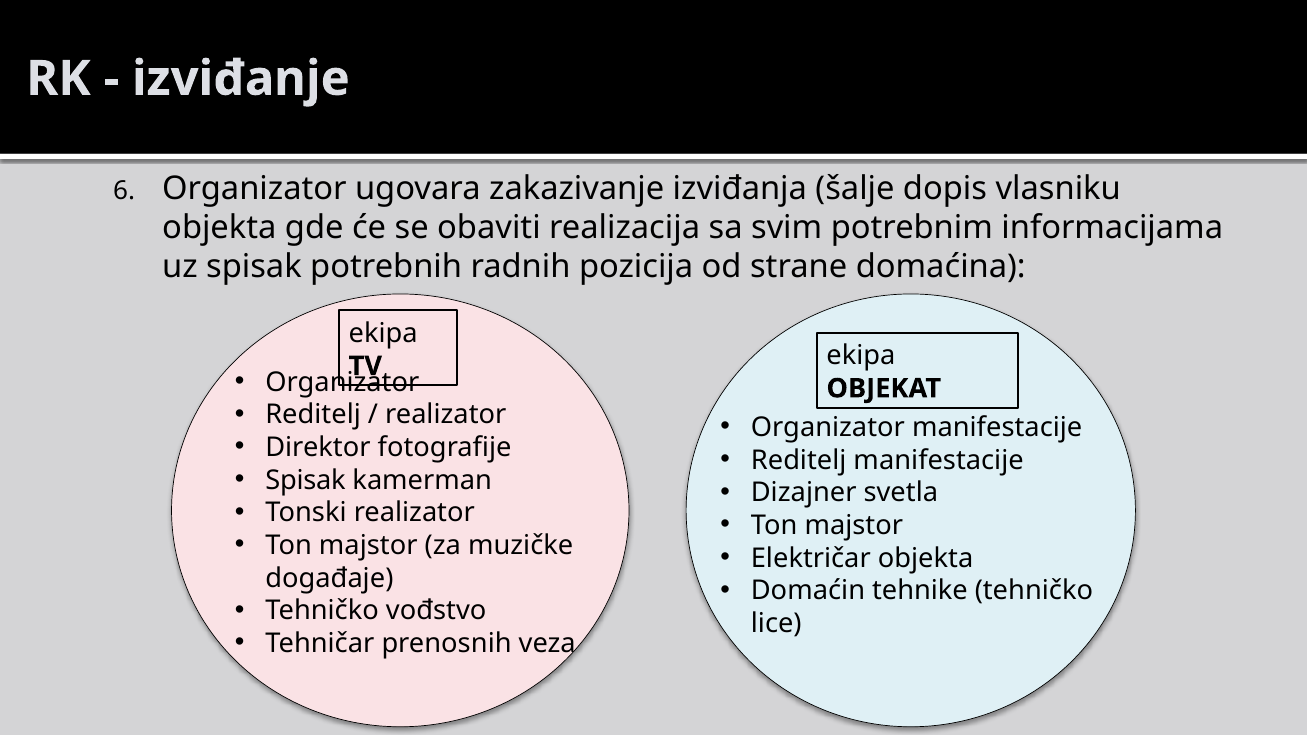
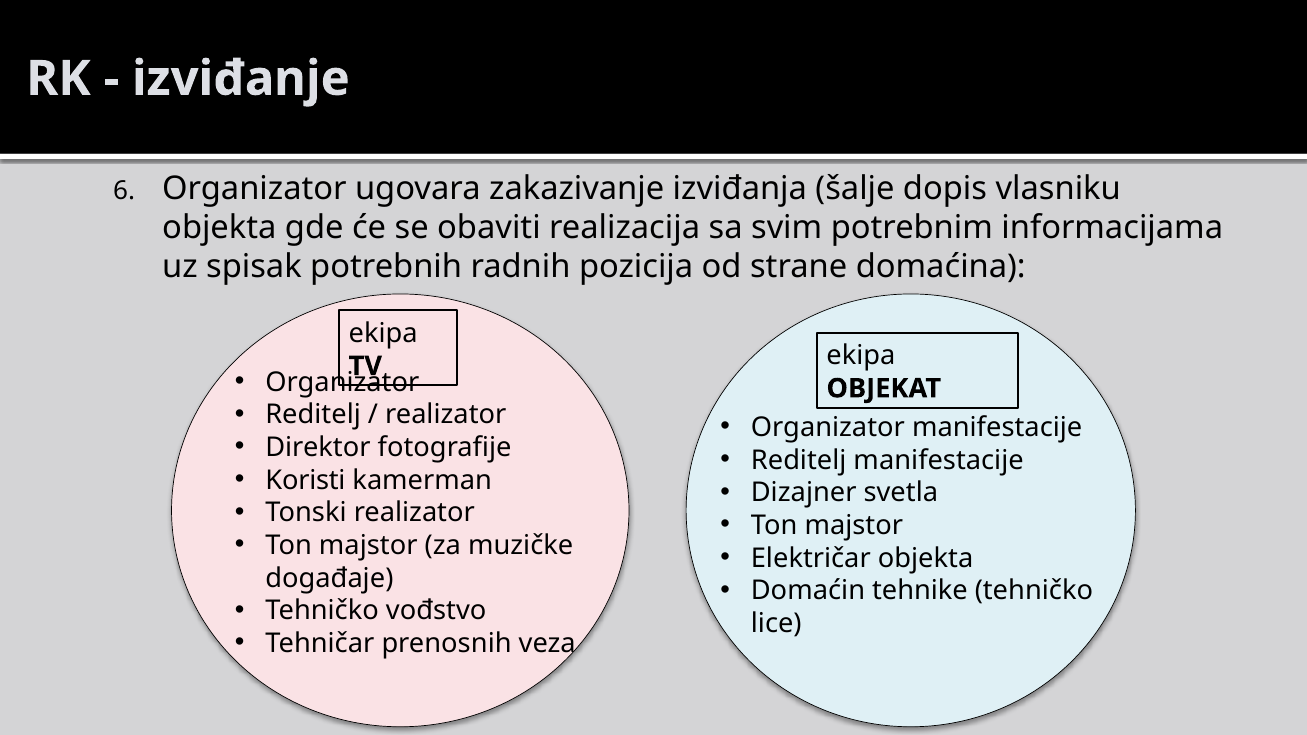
Spisak: Spisak -> Koristi (305, 480)
